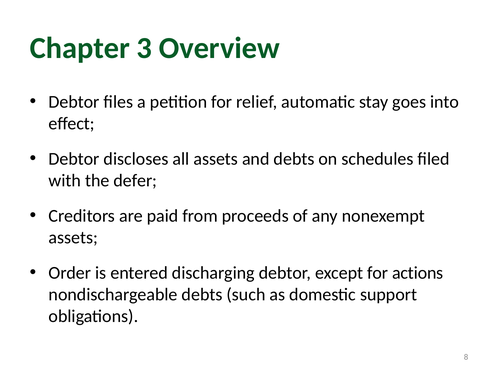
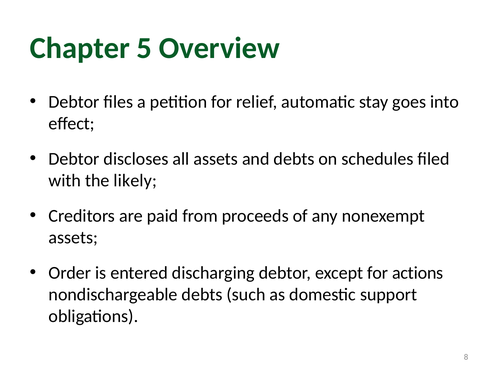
3: 3 -> 5 (144, 48)
defer: defer -> likely (135, 180)
